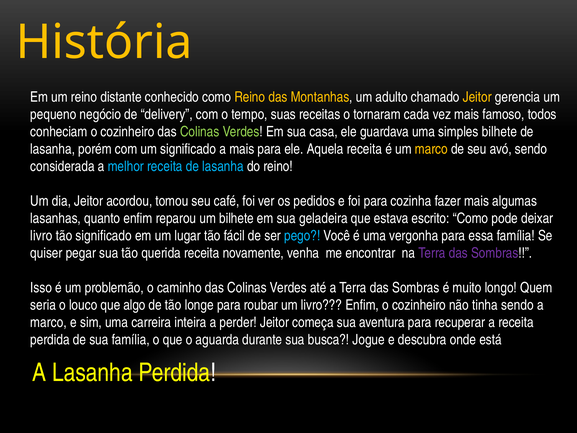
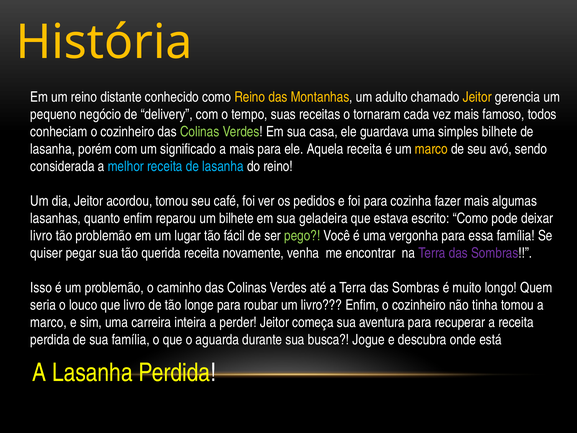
tão significado: significado -> problemão (104, 236)
pego colour: light blue -> light green (302, 236)
que algo: algo -> livro (134, 305)
tinha sendo: sendo -> tomou (517, 305)
